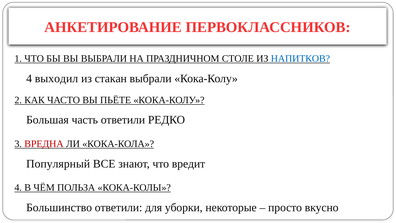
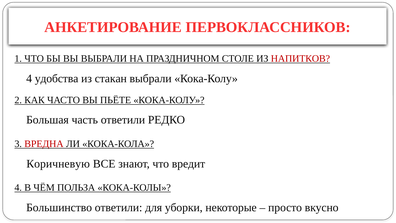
НАПИТКОВ colour: blue -> red (300, 58)
выходил: выходил -> удобства (57, 78)
Популярный: Популярный -> Коричневую (58, 164)
